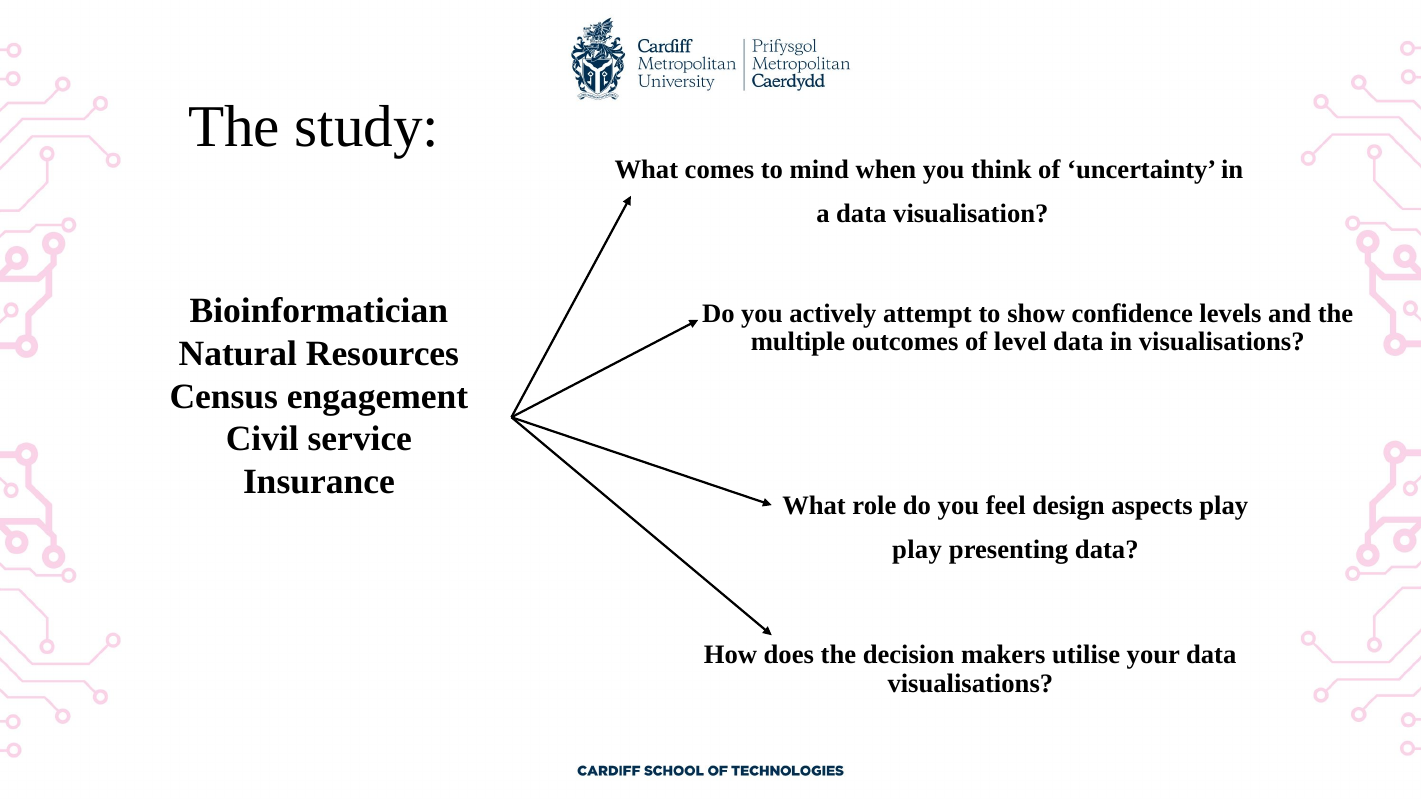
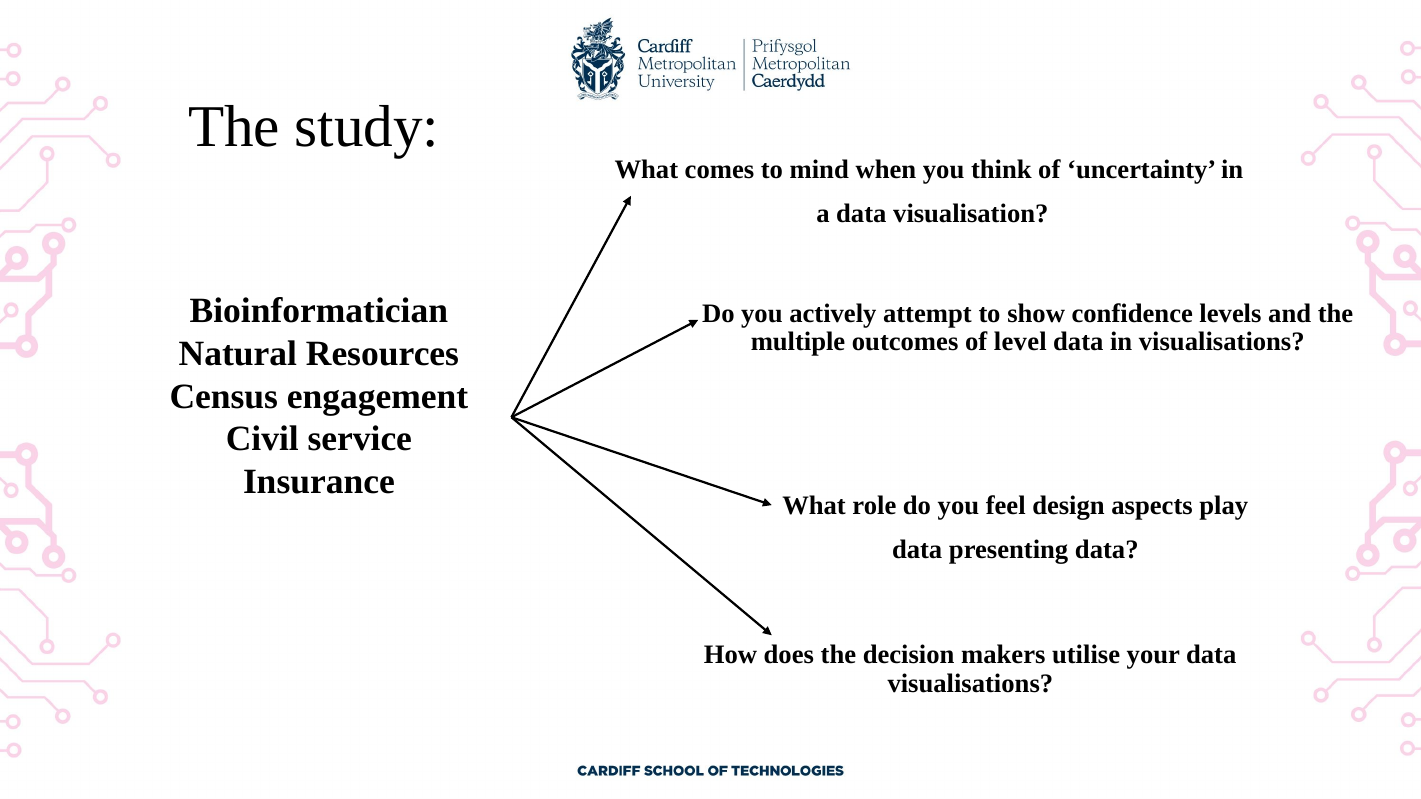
play: play -> data (917, 550)
